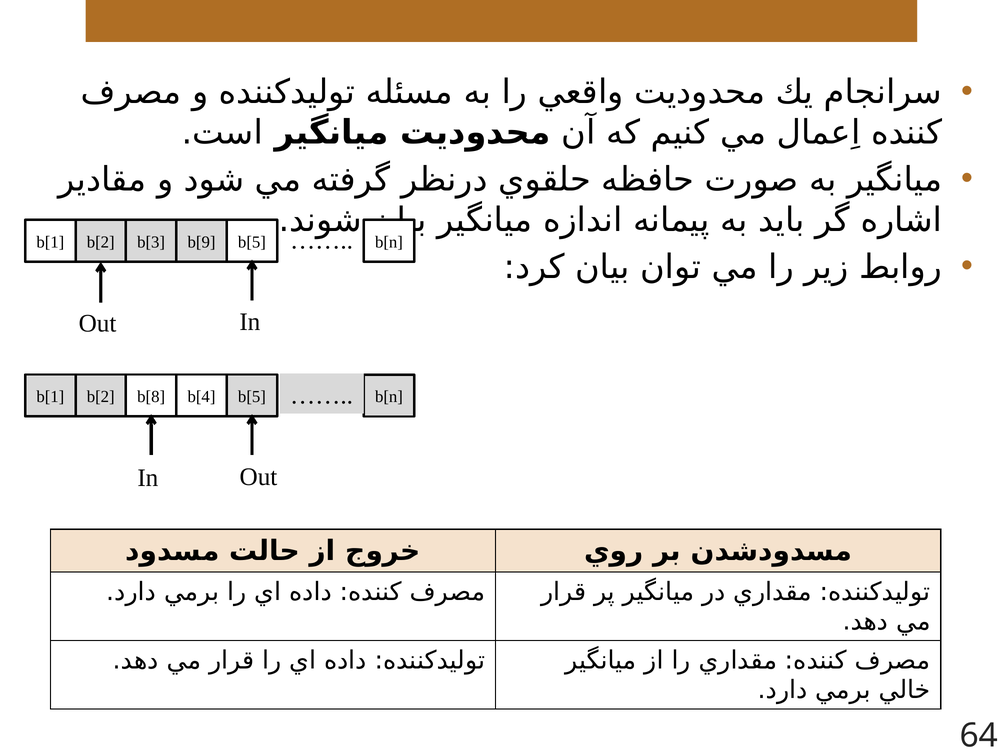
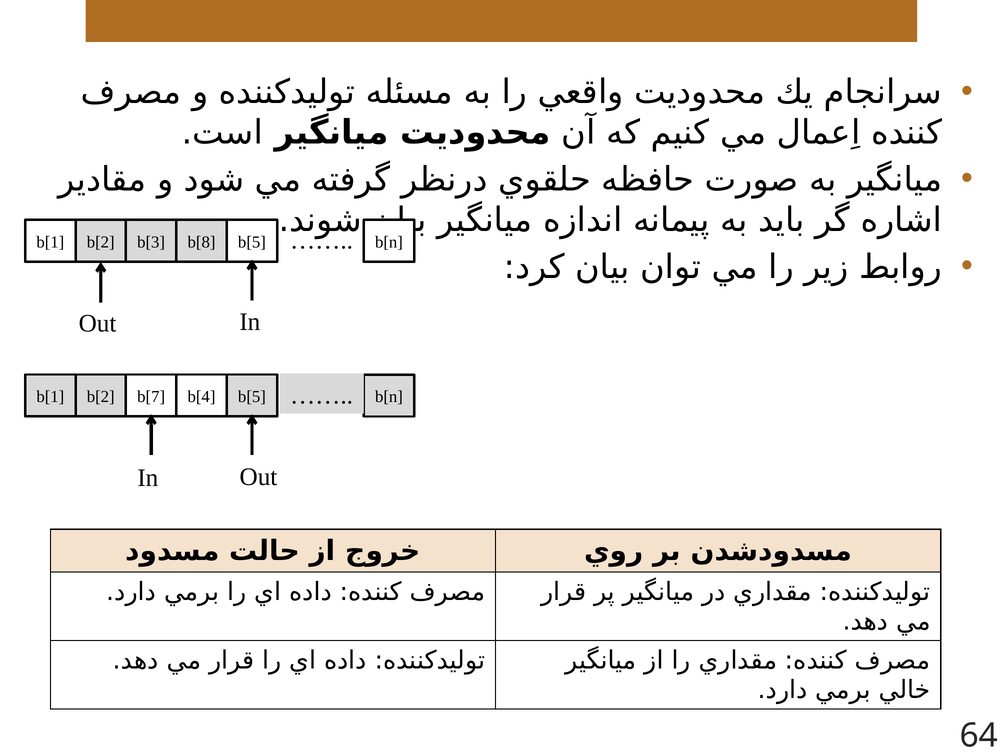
b[9: b[9 -> b[8 (202, 242)
b[8: b[8 -> b[7 (151, 397)
